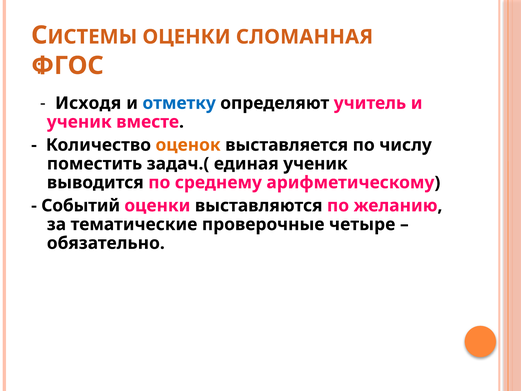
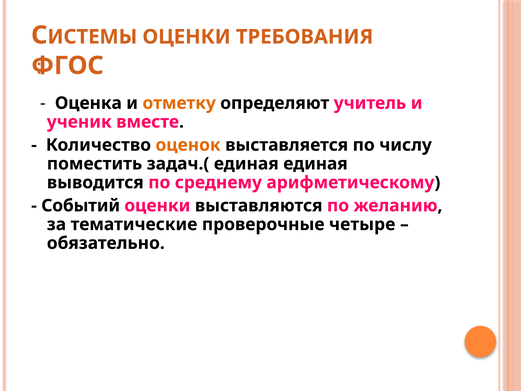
СЛОМАННАЯ: СЛОМАННАЯ -> ТРЕБОВАНИЯ (305, 37)
Исходя: Исходя -> Оценка (88, 103)
отметку colour: blue -> orange (179, 103)
единая ученик: ученик -> единая (315, 164)
